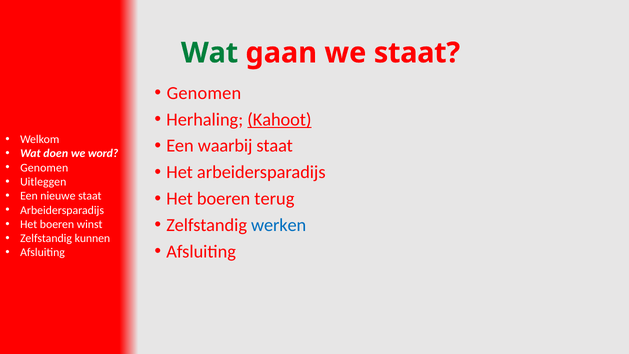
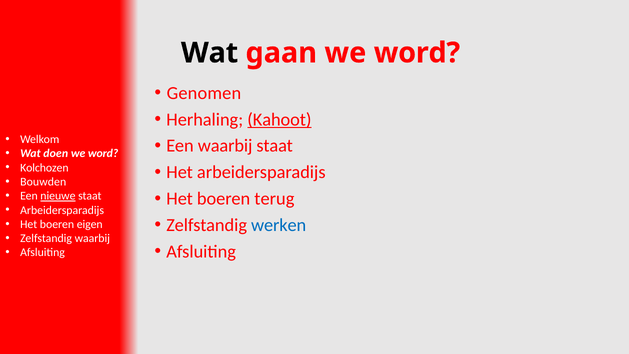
Wat colour: green -> black (210, 53)
gaan we staat: staat -> word (417, 53)
Genomen: Genomen -> Kolchozen (44, 168)
Uitleggen: Uitleggen -> Bouwden (43, 182)
nieuwe underline: none -> present (58, 196)
winst: winst -> eigen (90, 224)
Zelfstandig kunnen: kunnen -> waarbij (92, 238)
